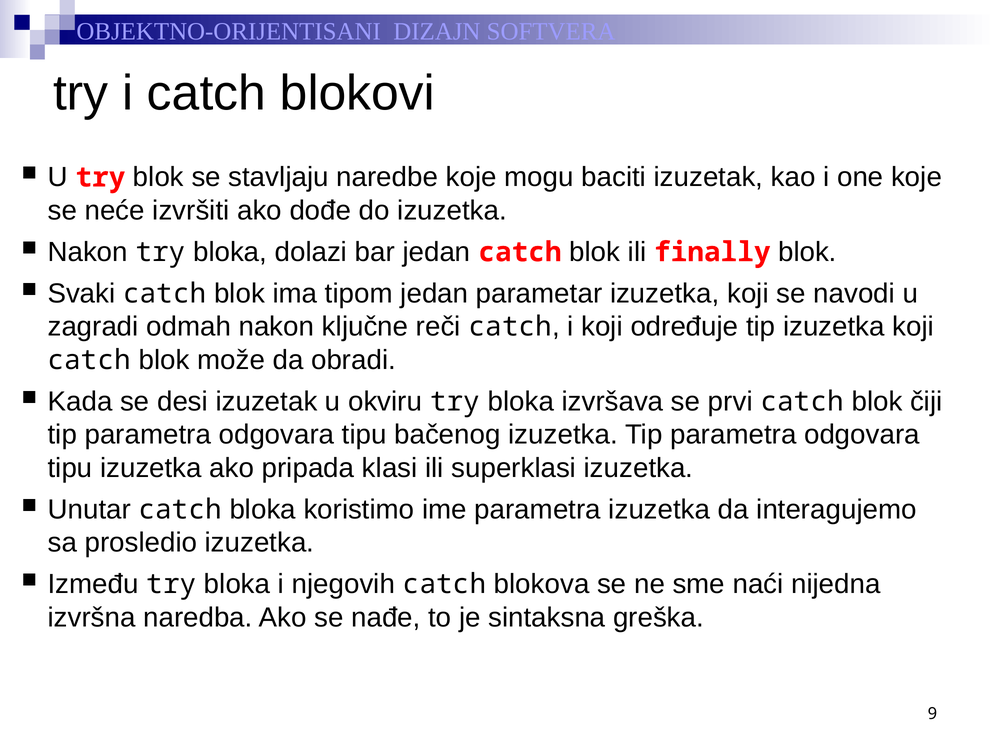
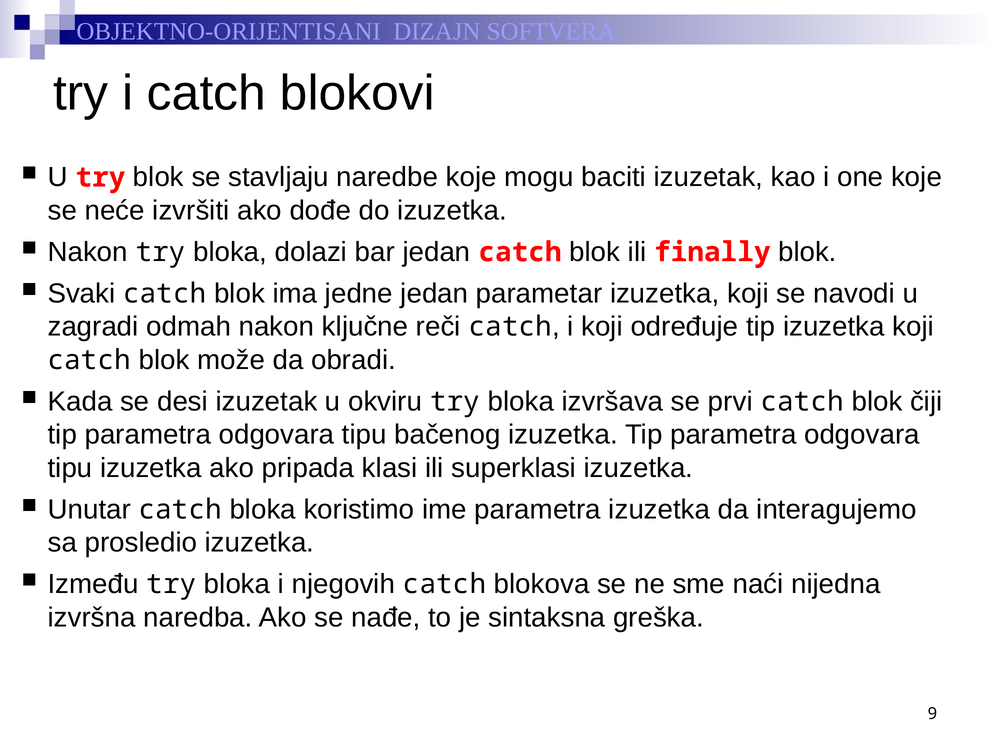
tipom: tipom -> jedne (359, 294)
